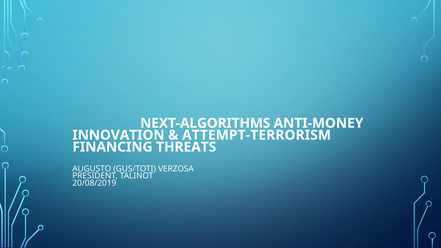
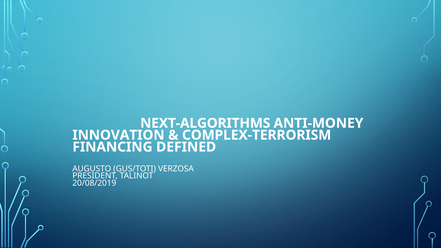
ATTEMPT-TERRORISM: ATTEMPT-TERRORISM -> COMPLEX-TERRORISM (257, 135)
THREATS: THREATS -> DEFINED (186, 147)
